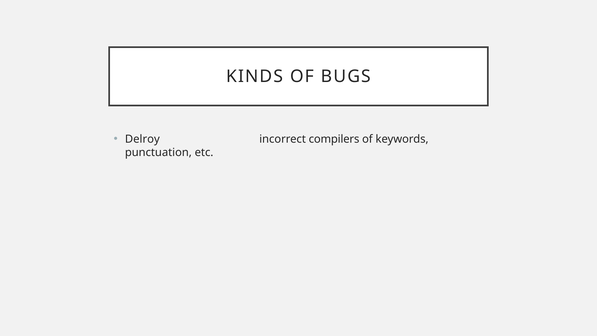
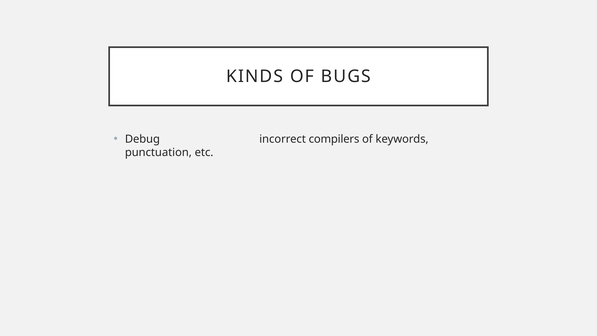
Delroy: Delroy -> Debug (142, 139)
